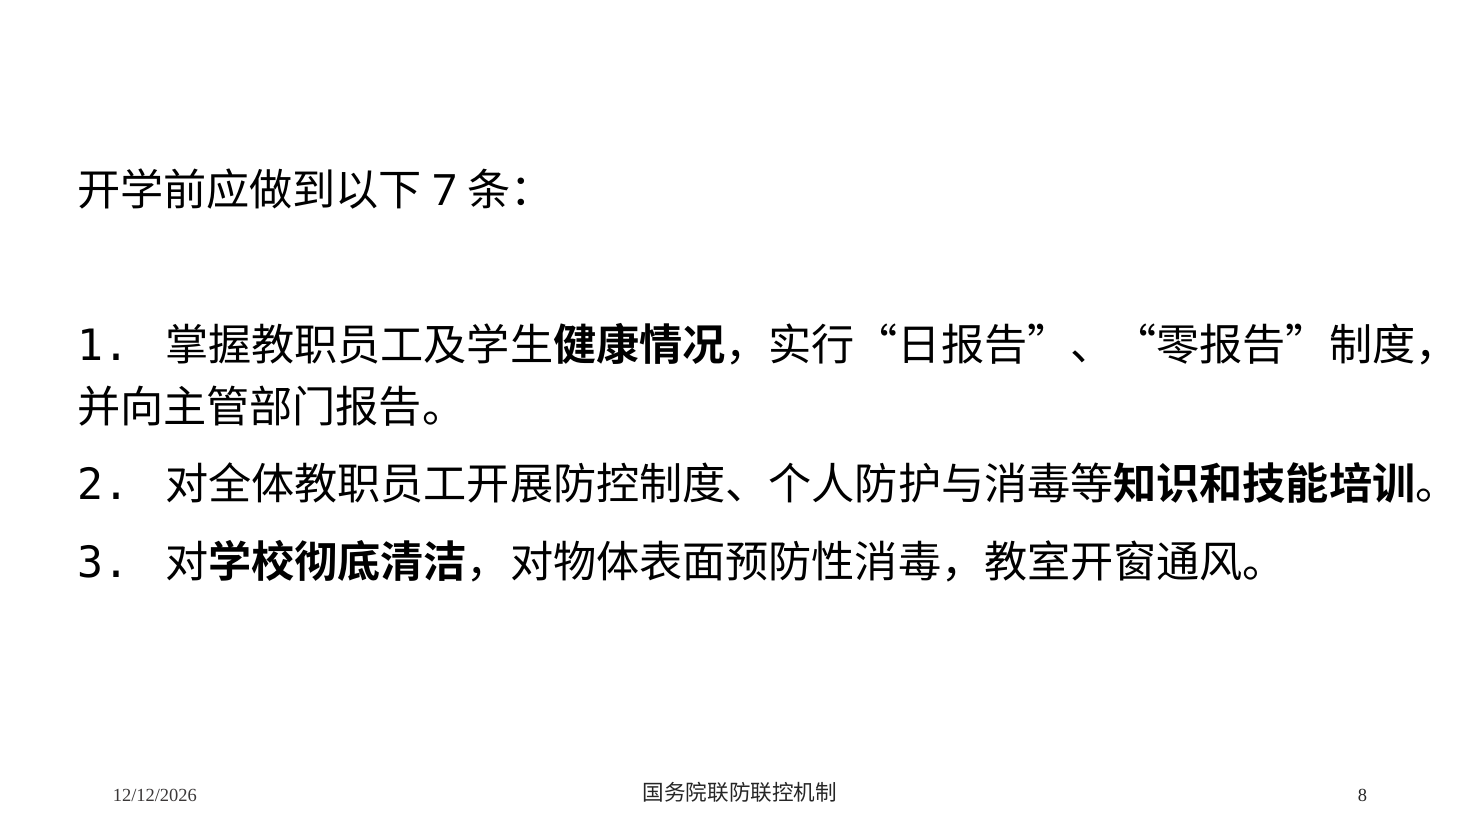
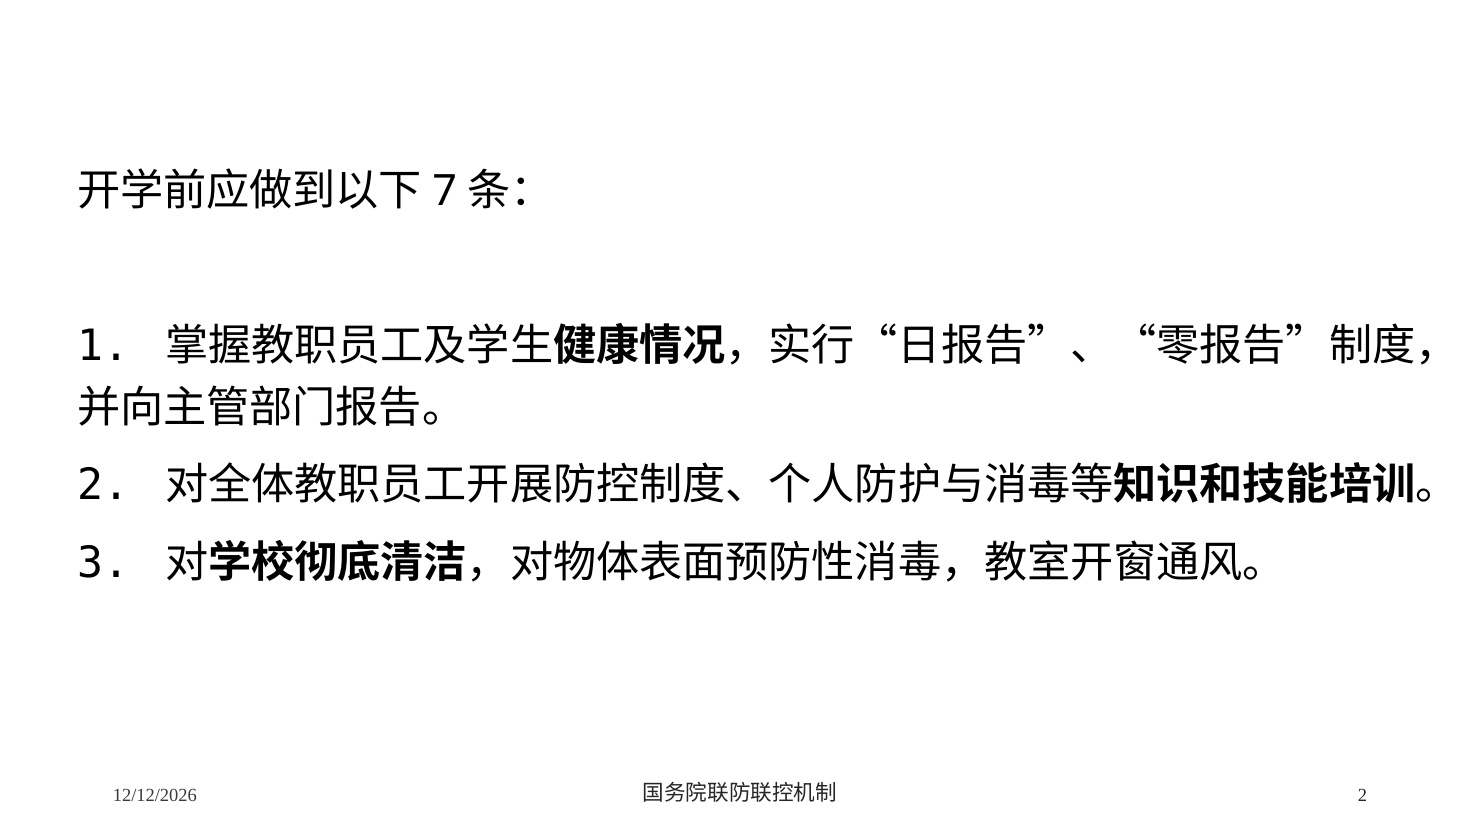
8: 8 -> 2 (1362, 795)
